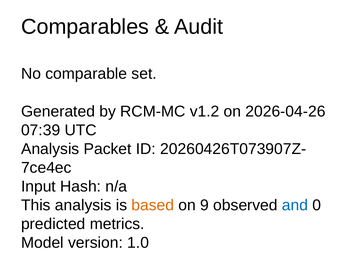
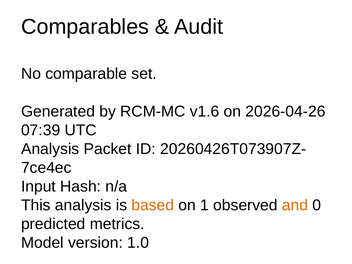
v1.2: v1.2 -> v1.6 (205, 111)
9: 9 -> 1 (205, 205)
and colour: blue -> orange (295, 205)
